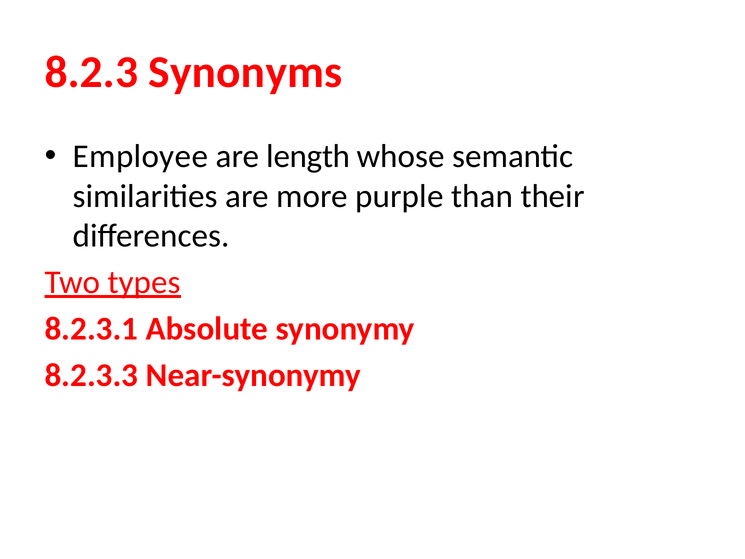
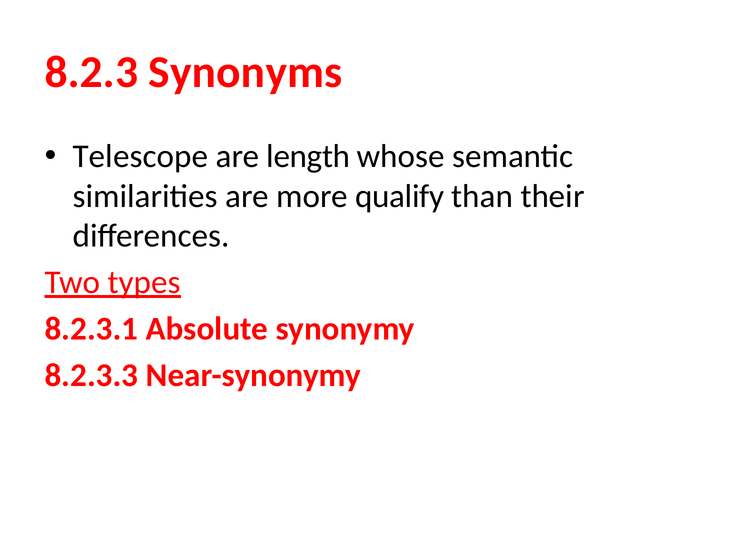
Employee: Employee -> Telescope (140, 156)
purple: purple -> qualify (400, 196)
